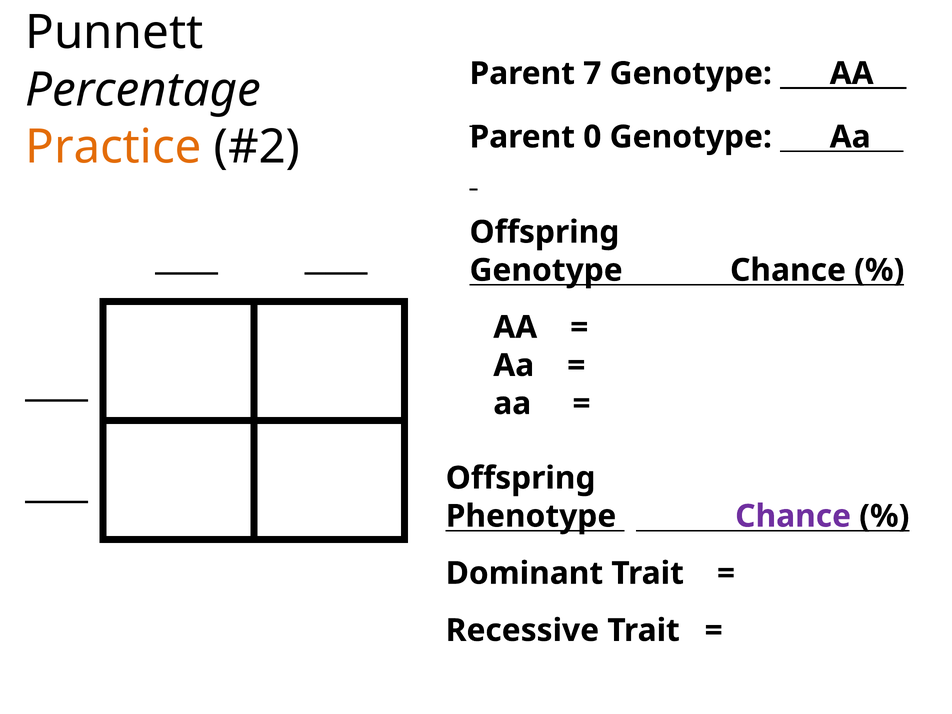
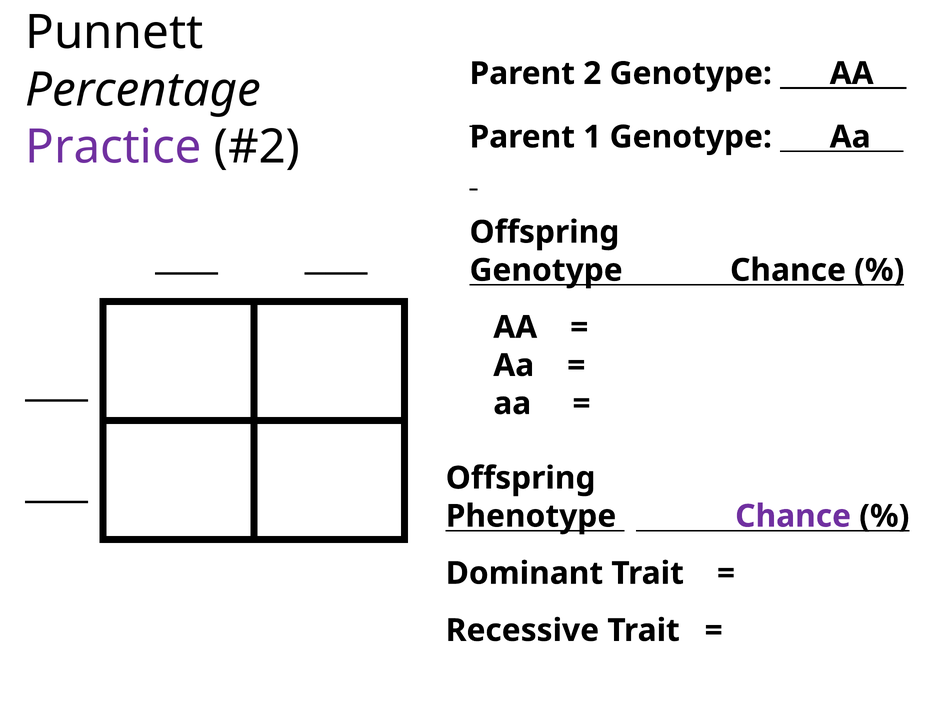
7: 7 -> 2 (592, 74)
0: 0 -> 1 (592, 137)
Practice colour: orange -> purple (114, 147)
